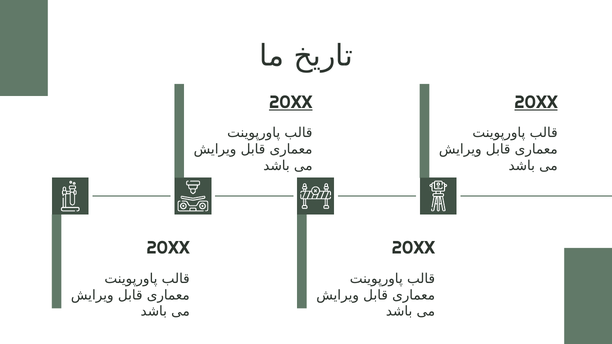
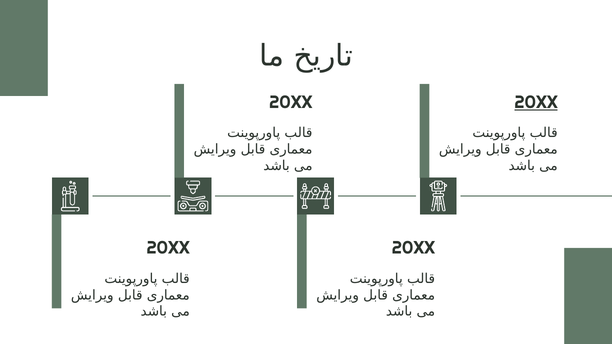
20XX underline: present -> none (291, 102)
